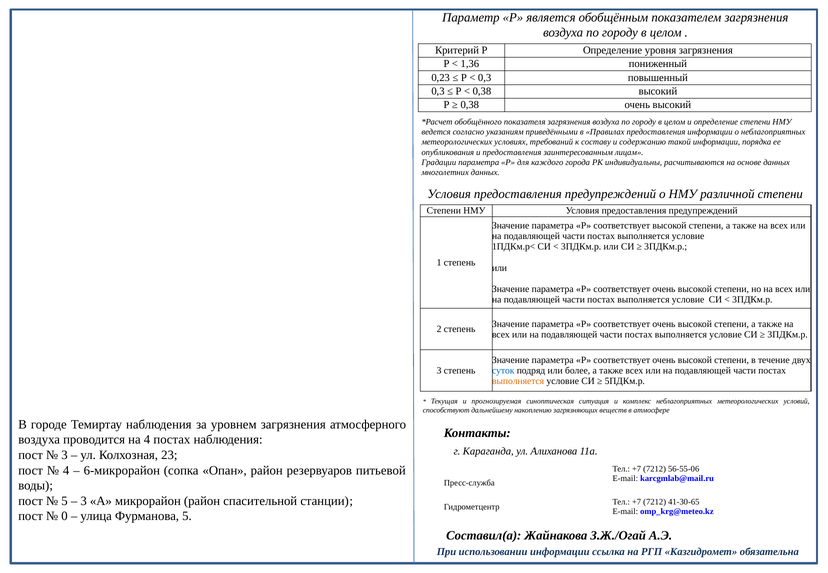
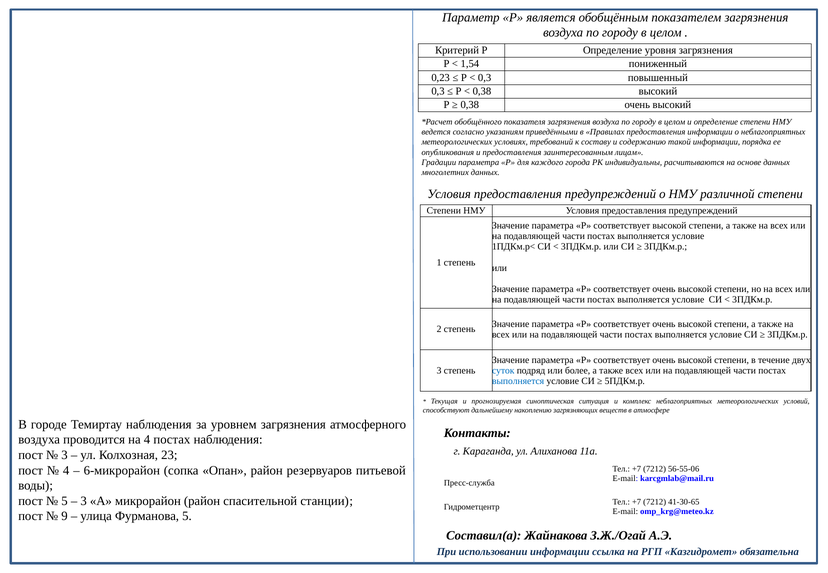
1,36: 1,36 -> 1,54 (470, 64)
выполняется colour: orange -> blue (518, 381)
0: 0 -> 9 (65, 516)
